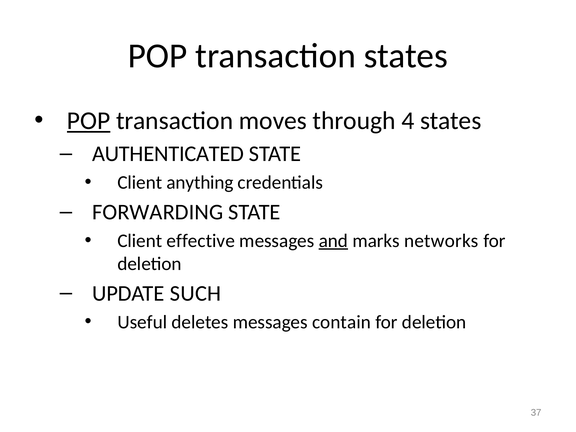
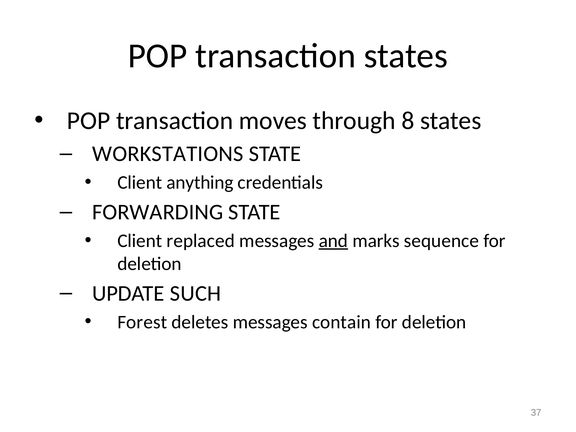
POP underline: present -> none (89, 121)
4: 4 -> 8 (408, 121)
AUTHENTICATED: AUTHENTICATED -> WORKSTATIONS (168, 154)
effective: effective -> replaced (201, 241)
networks: networks -> sequence (441, 241)
Useful: Useful -> Forest (142, 322)
